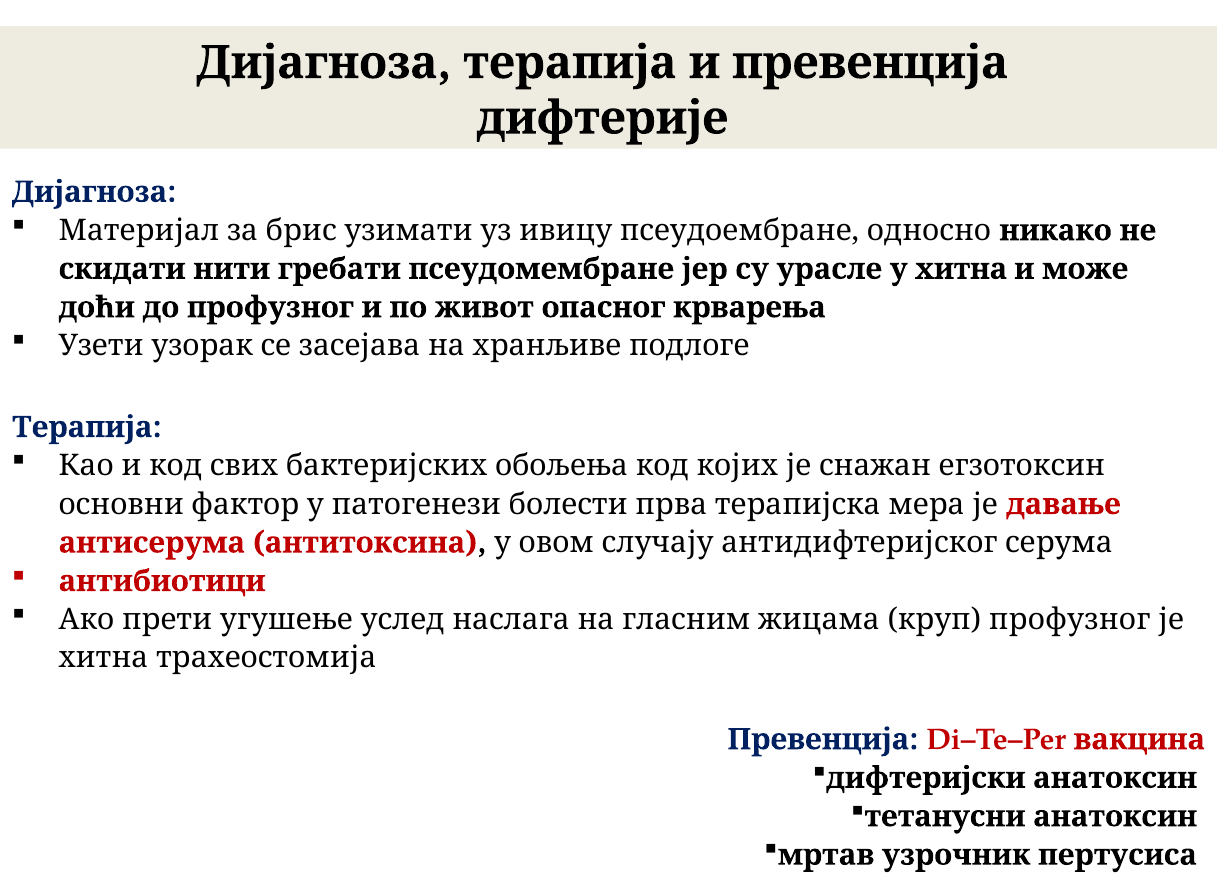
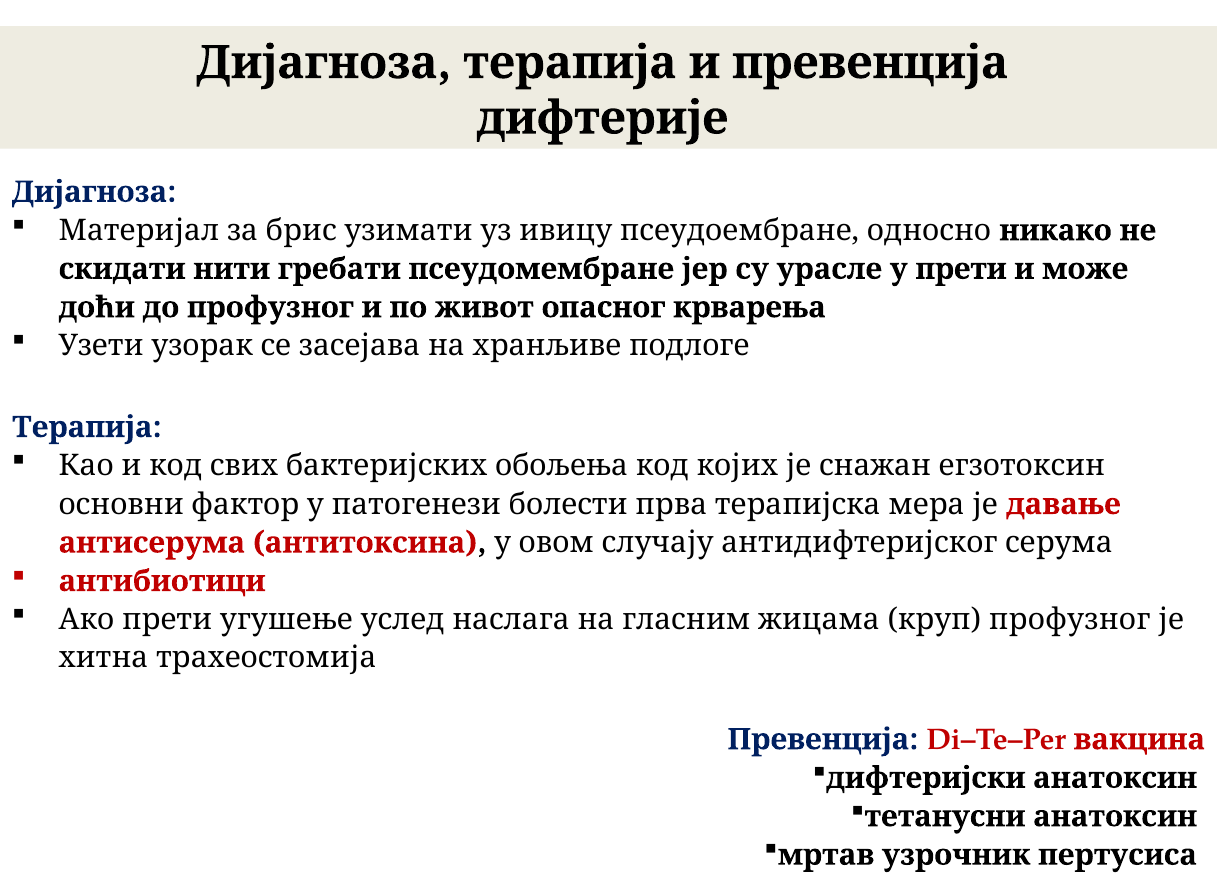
у хитна: хитна -> прети (961, 269)
